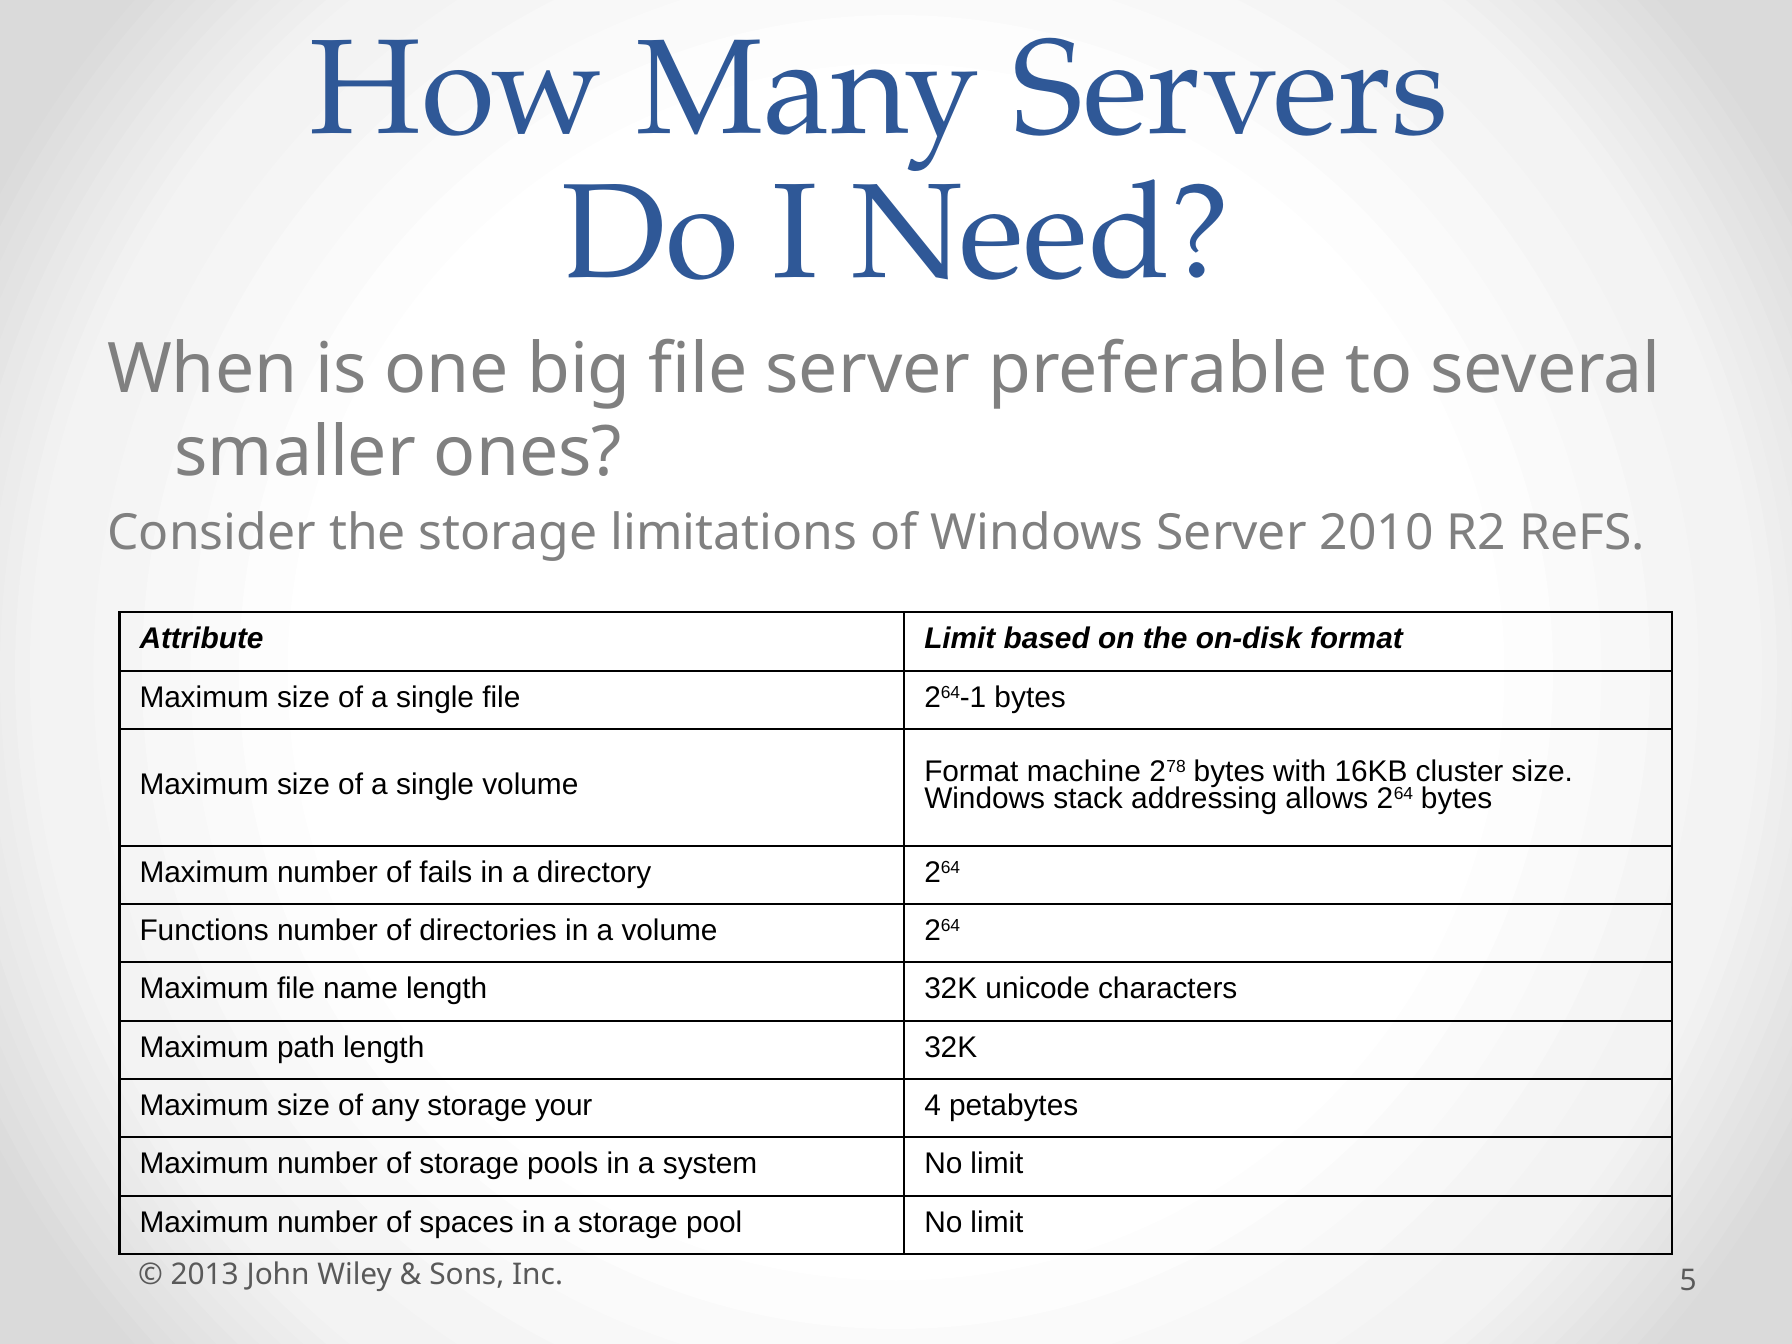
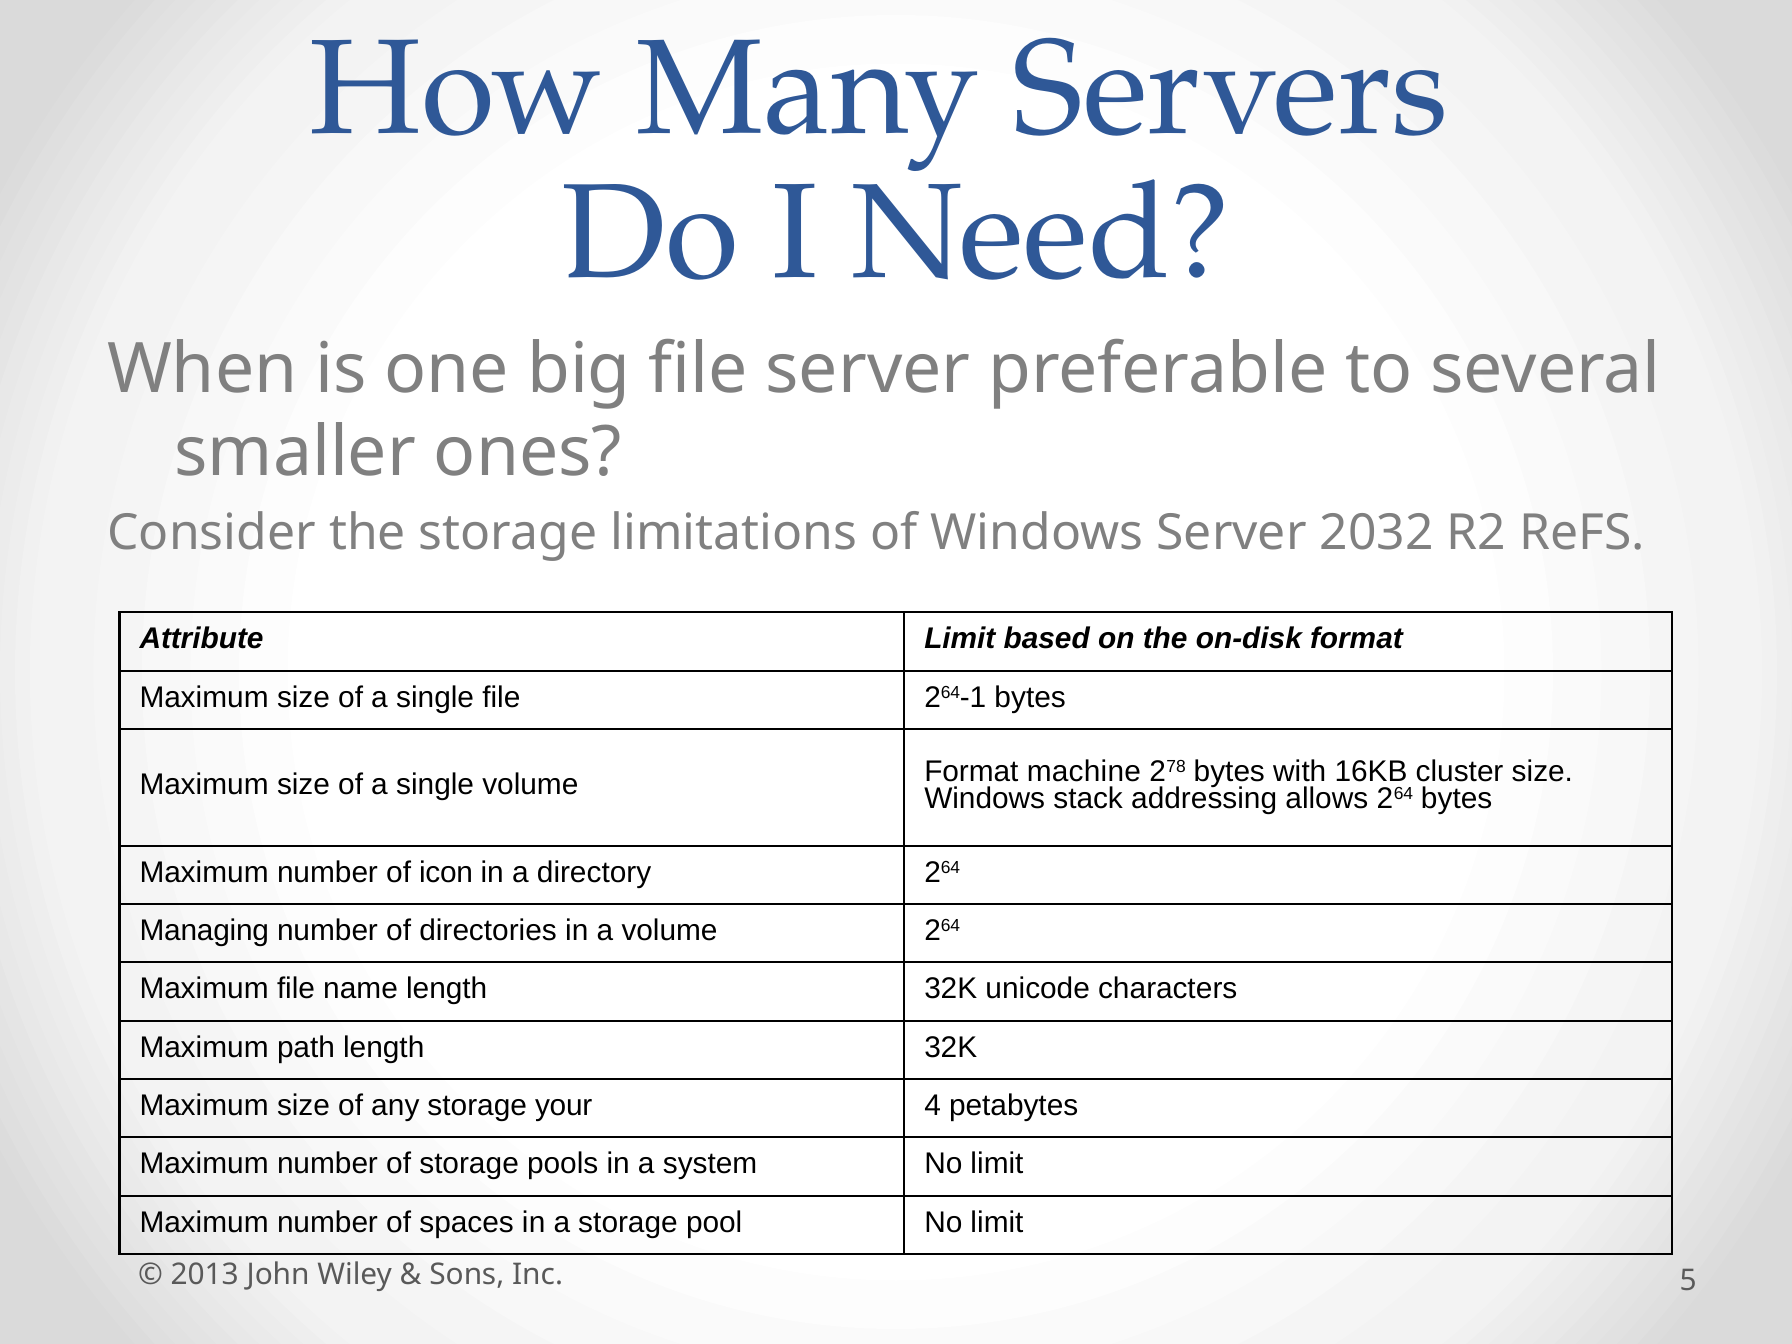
2010: 2010 -> 2032 (1377, 533)
fails: fails -> icon (446, 872)
Functions: Functions -> Managing (204, 931)
